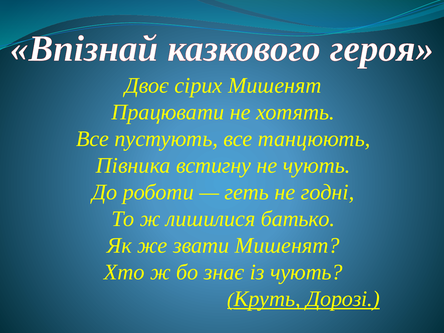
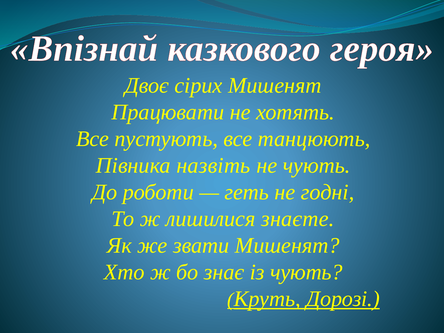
встигну: встигну -> назвіть (213, 166)
батько: батько -> знаєте (298, 219)
